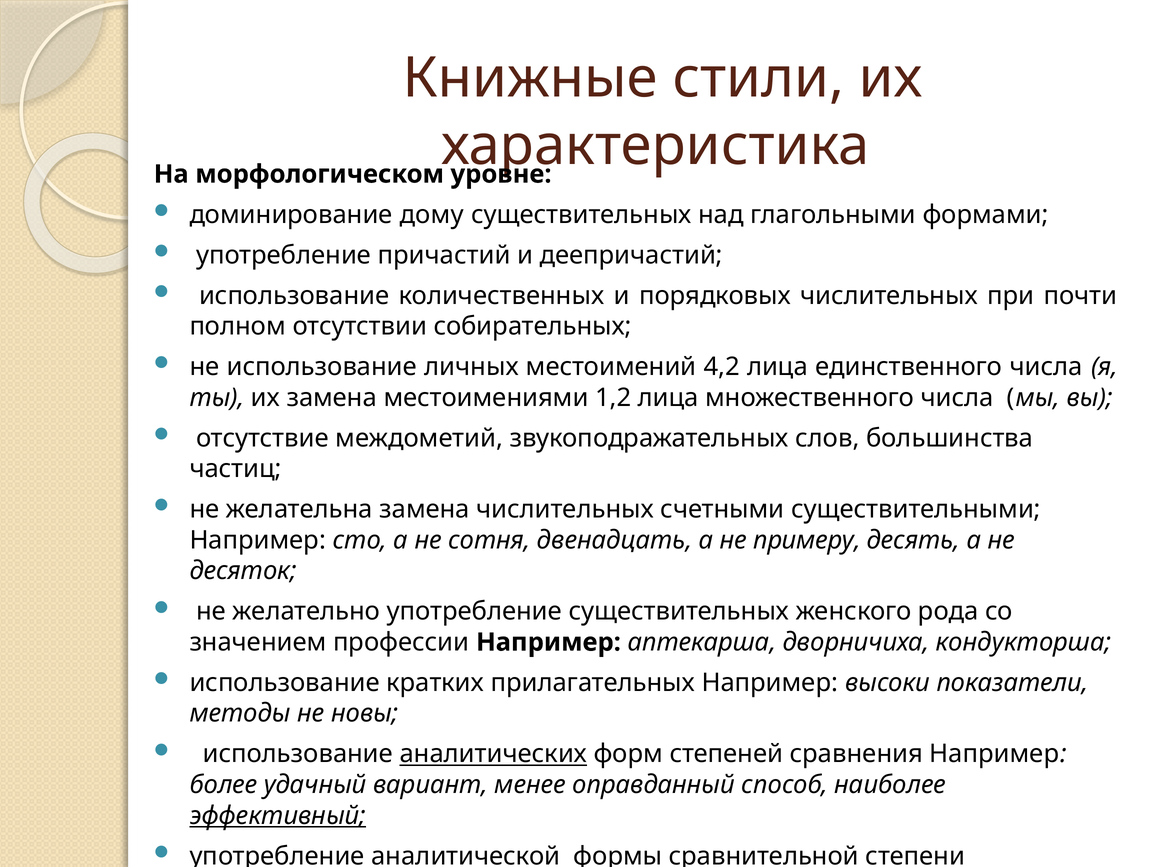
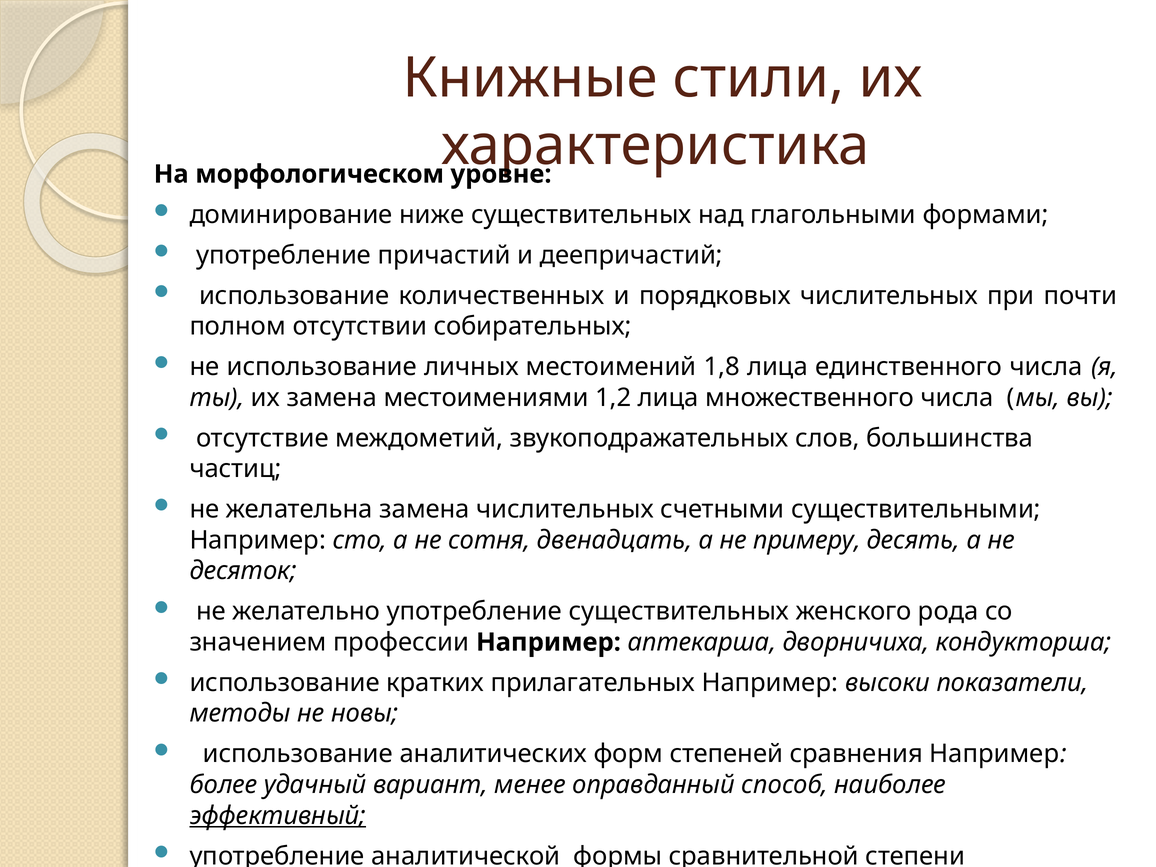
дому: дому -> ниже (432, 215)
4,2: 4,2 -> 1,8 (722, 367)
аналитических underline: present -> none (493, 754)
